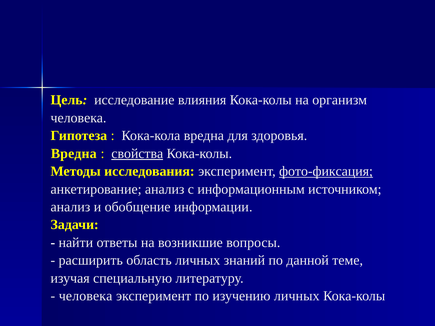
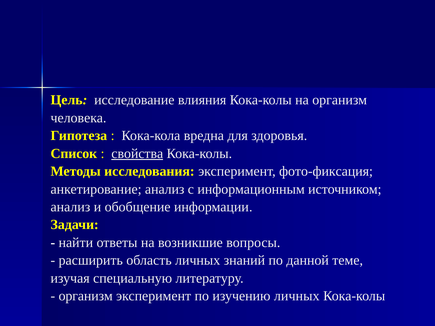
Вредна: Вредна -> Список (74, 154)
фото-фиксация underline: present -> none (326, 171)
человека: человека -> организм (86, 296)
